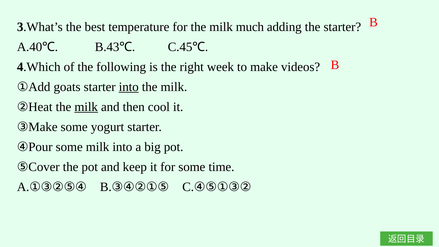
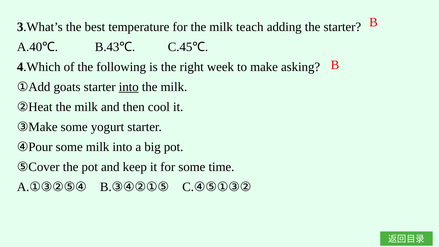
much: much -> teach (250, 27)
videos: videos -> asking (301, 67)
milk underline: present -> none (86, 107)
